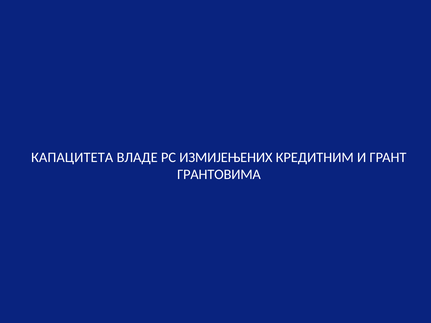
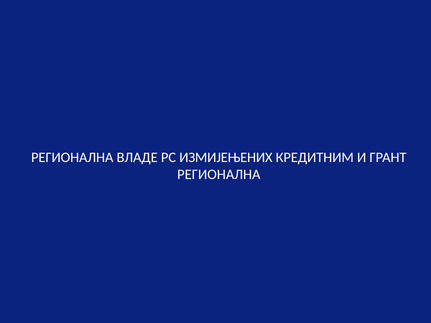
КАПАЦИТЕТА: КАПАЦИТЕТА -> РЕГИОНАЛНА (72, 157)
ГРАНТОВИМА: ГРАНТОВИМА -> РЕГИОНАЛНА (219, 175)
